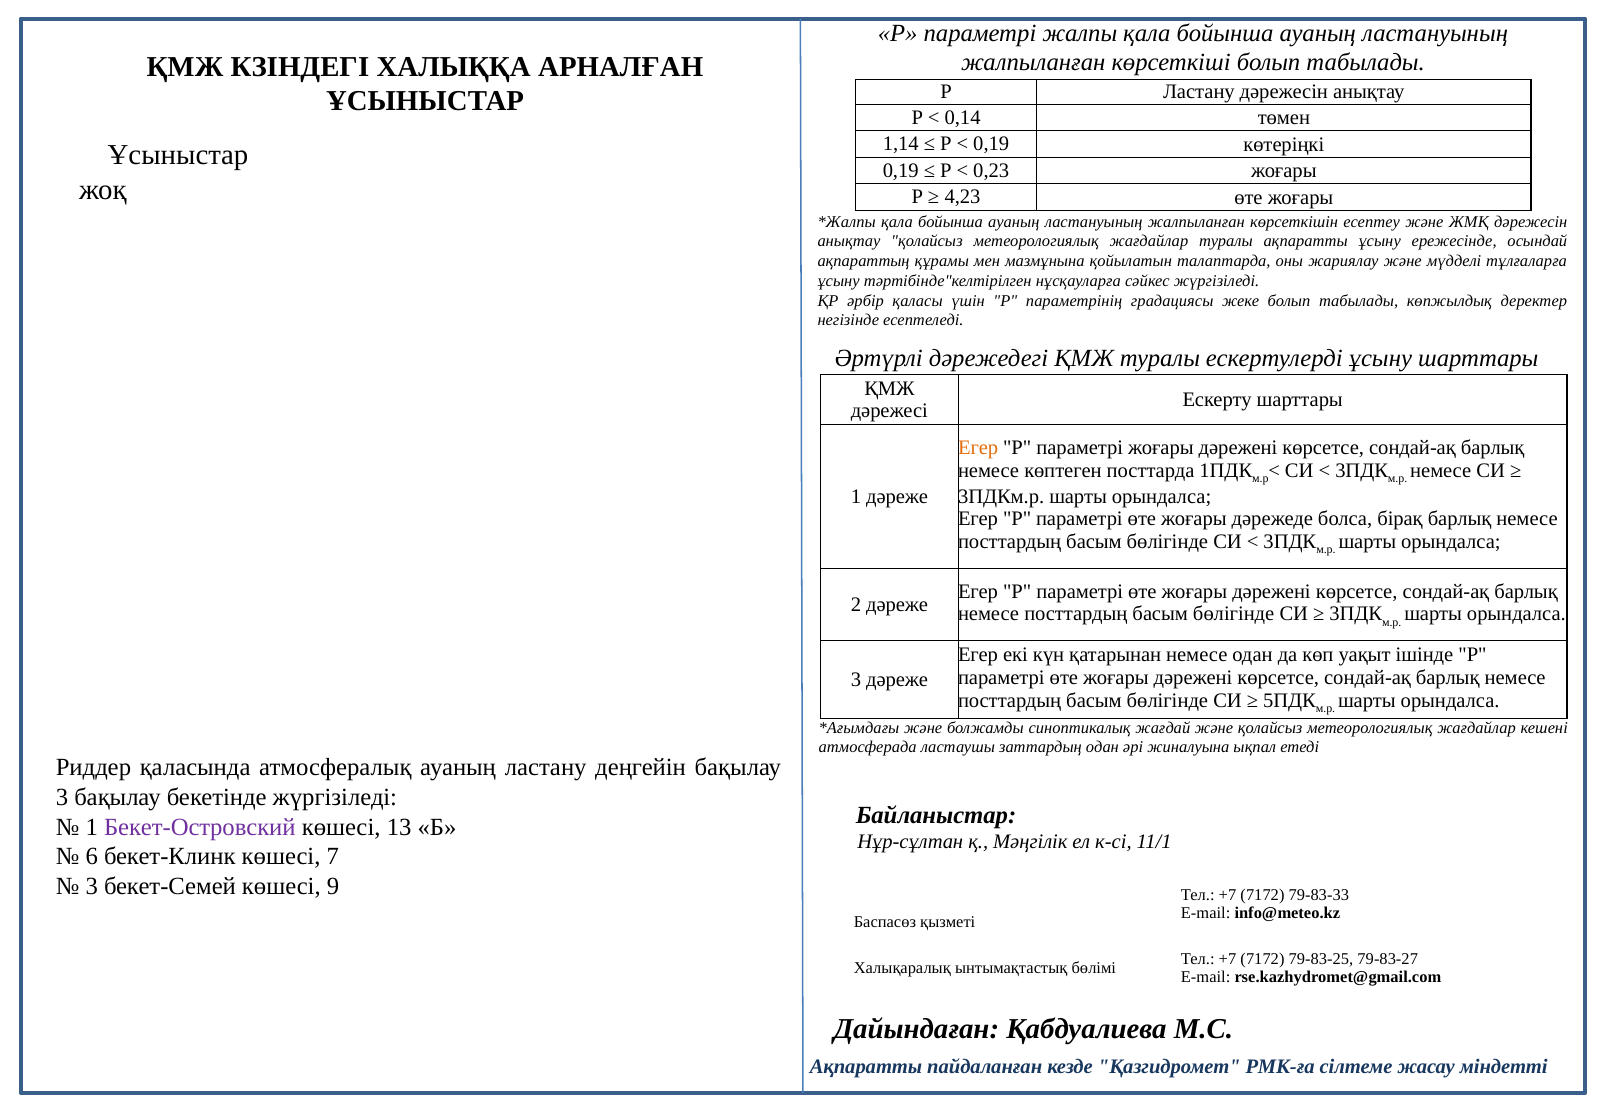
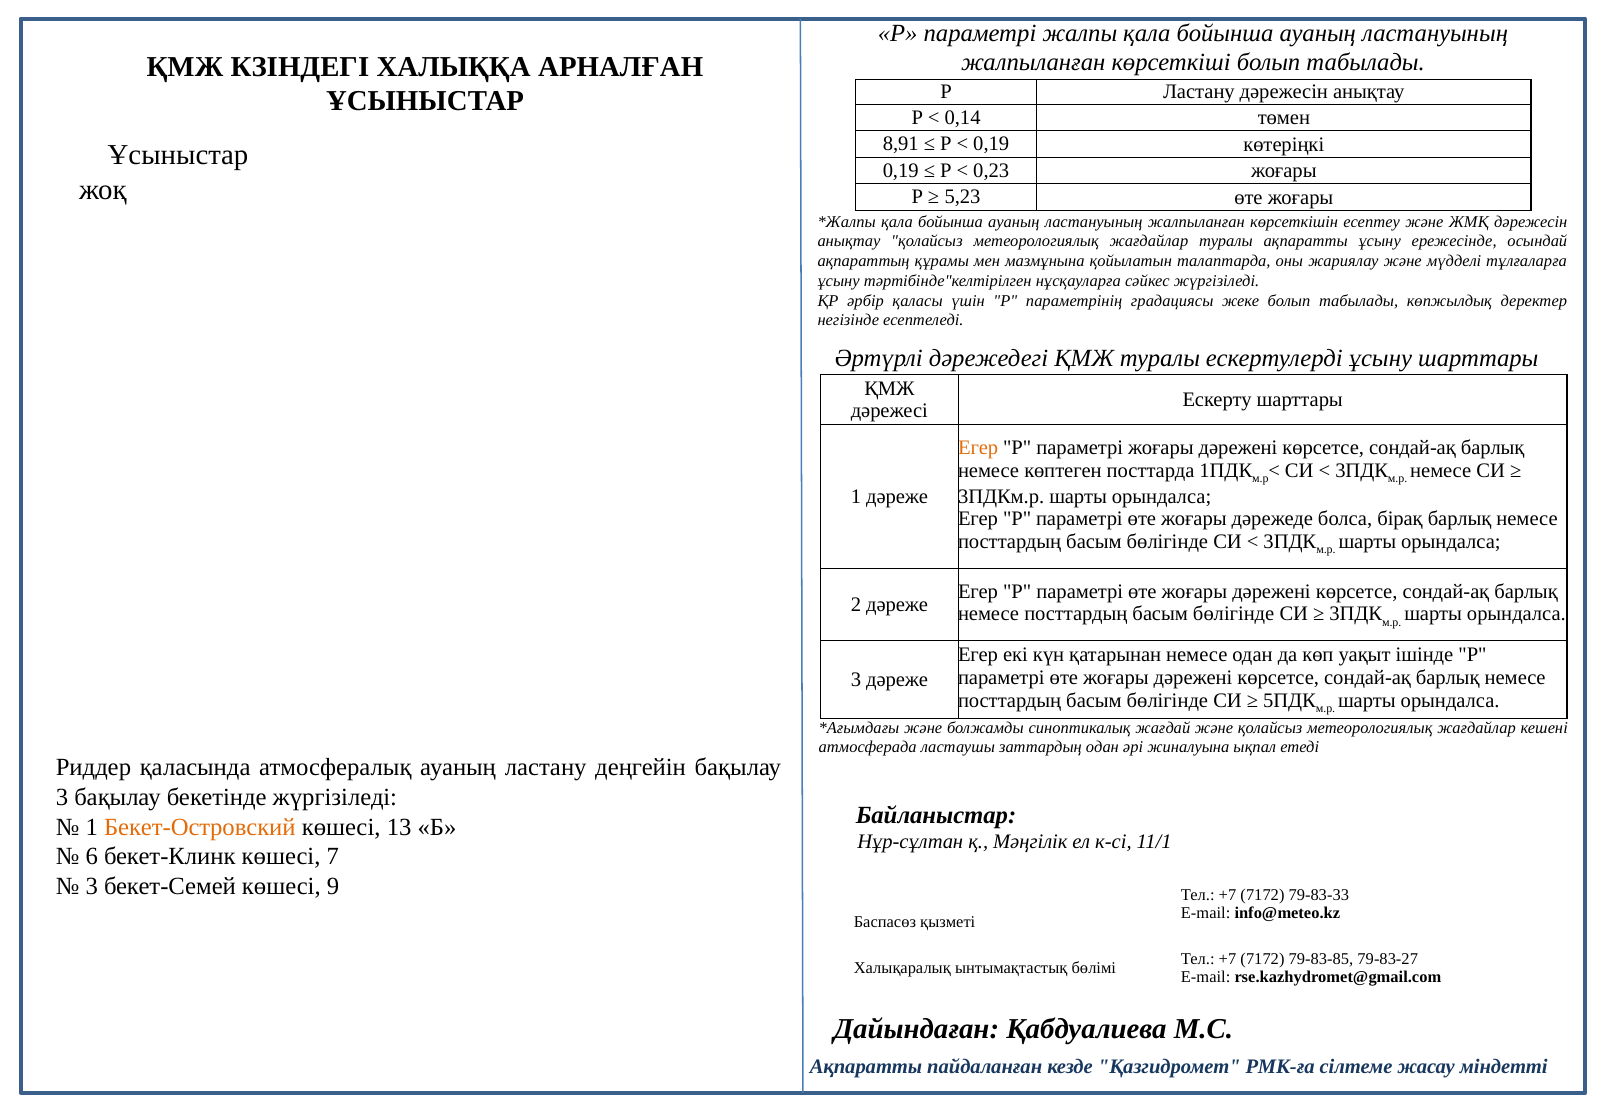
1,14: 1,14 -> 8,91 (901, 144)
4,23: 4,23 -> 5,23 (962, 197)
Бекет-Островский colour: purple -> orange (200, 827)
79-83-25: 79-83-25 -> 79-83-85 (1321, 959)
